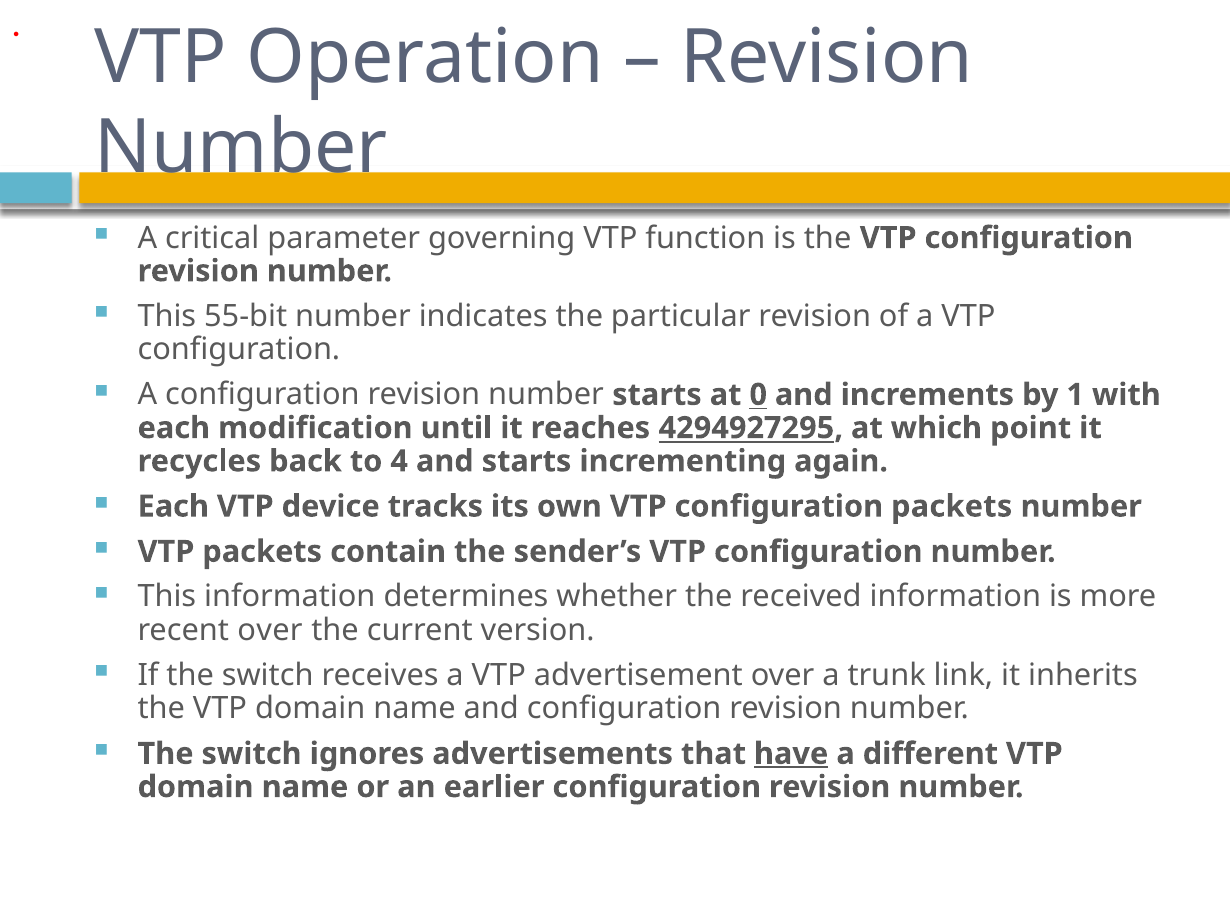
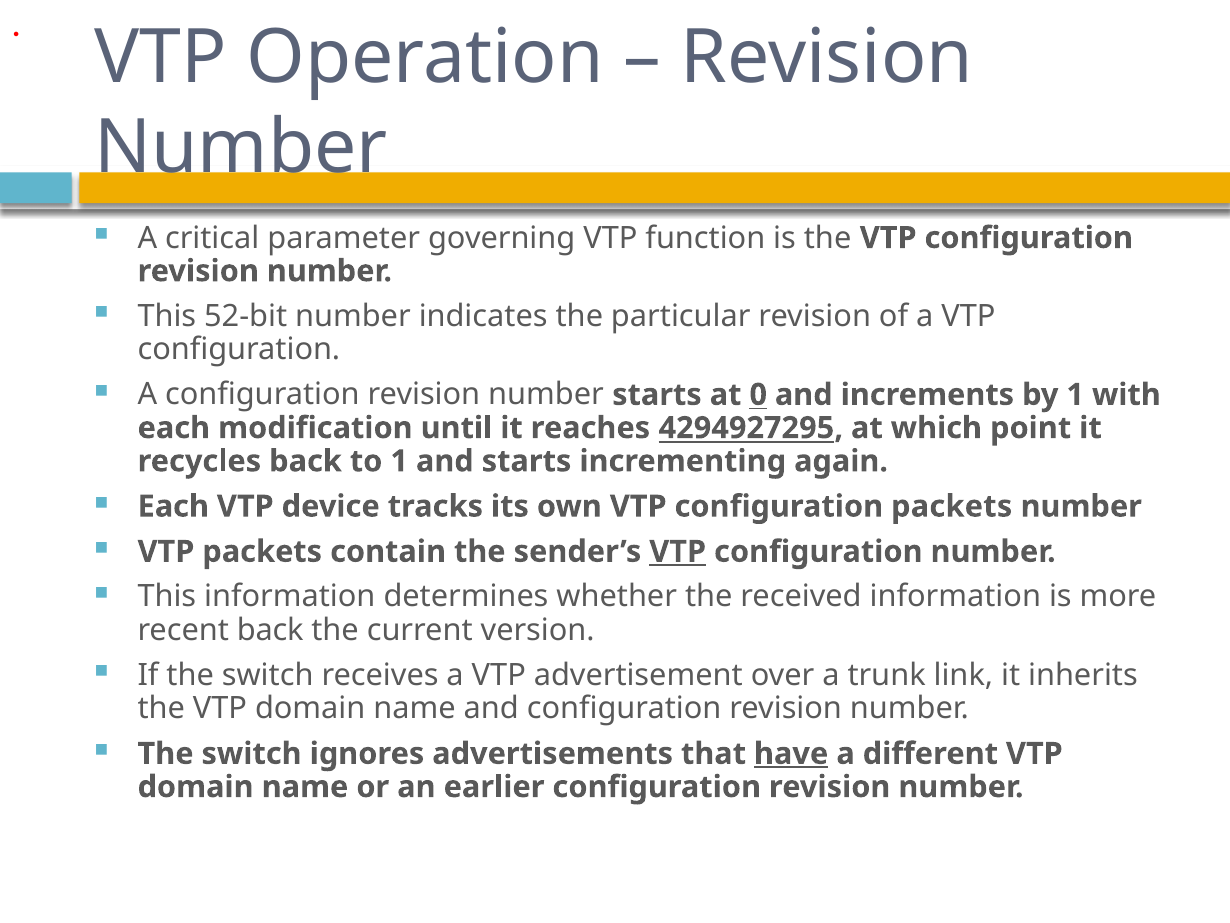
55-bit: 55-bit -> 52-bit (246, 316)
to 4: 4 -> 1 (399, 461)
VTP underline: none -> present (678, 551)
recent over: over -> back (270, 630)
